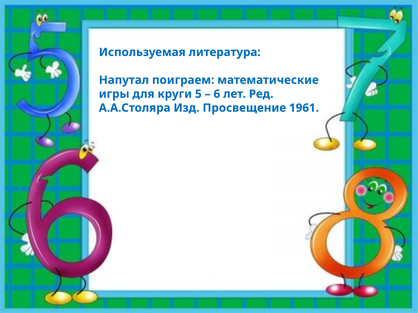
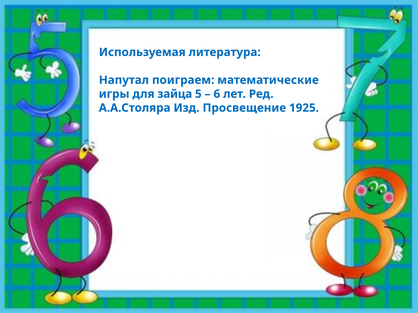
круги: круги -> зайца (175, 94)
1961: 1961 -> 1925 (304, 108)
